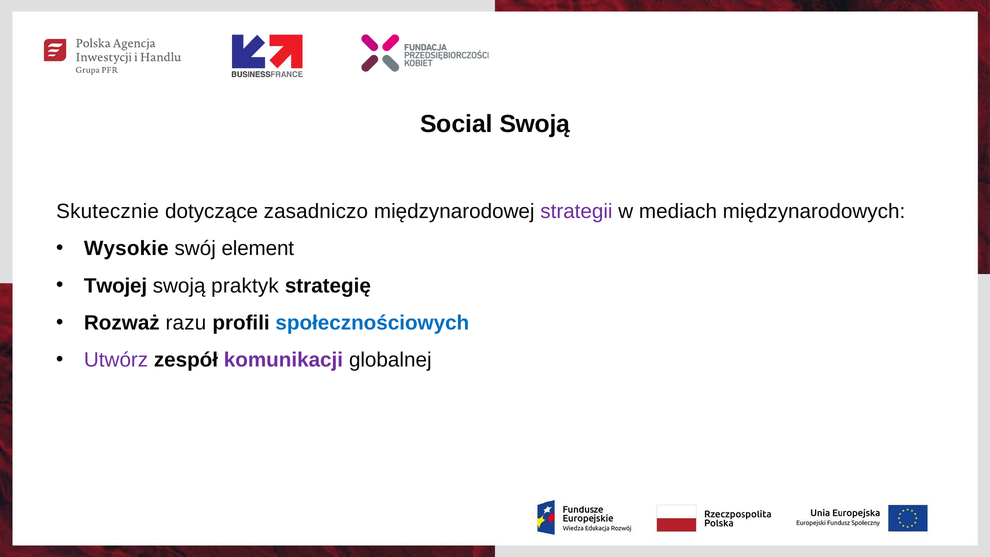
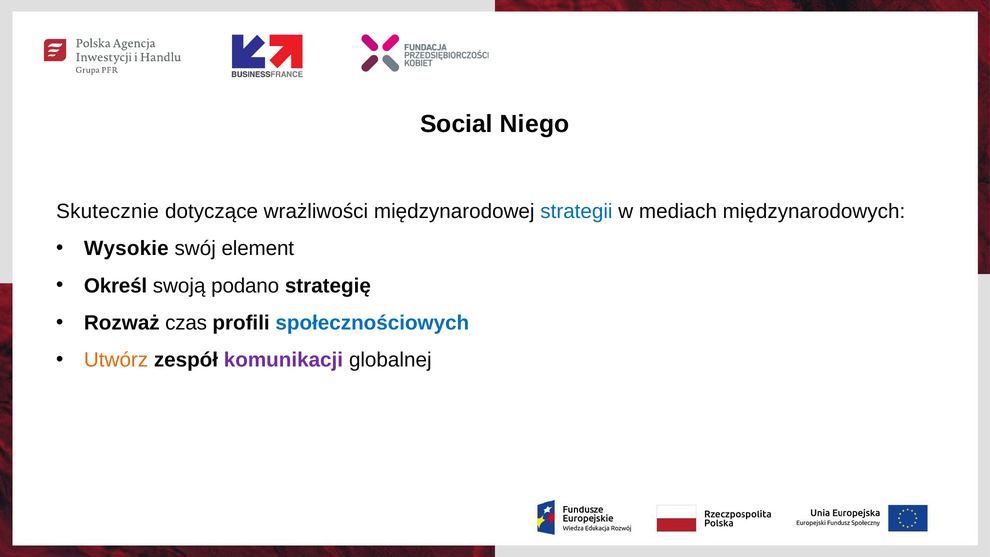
Social Swoją: Swoją -> Niego (535, 124)
zasadniczo: zasadniczo -> wrażliwości (316, 211)
strategii colour: purple -> blue (576, 211)
Twojej: Twojej -> Określ (116, 286)
praktyk: praktyk -> podano (245, 286)
razu: razu -> czas (186, 323)
Utwórz colour: purple -> orange (116, 360)
